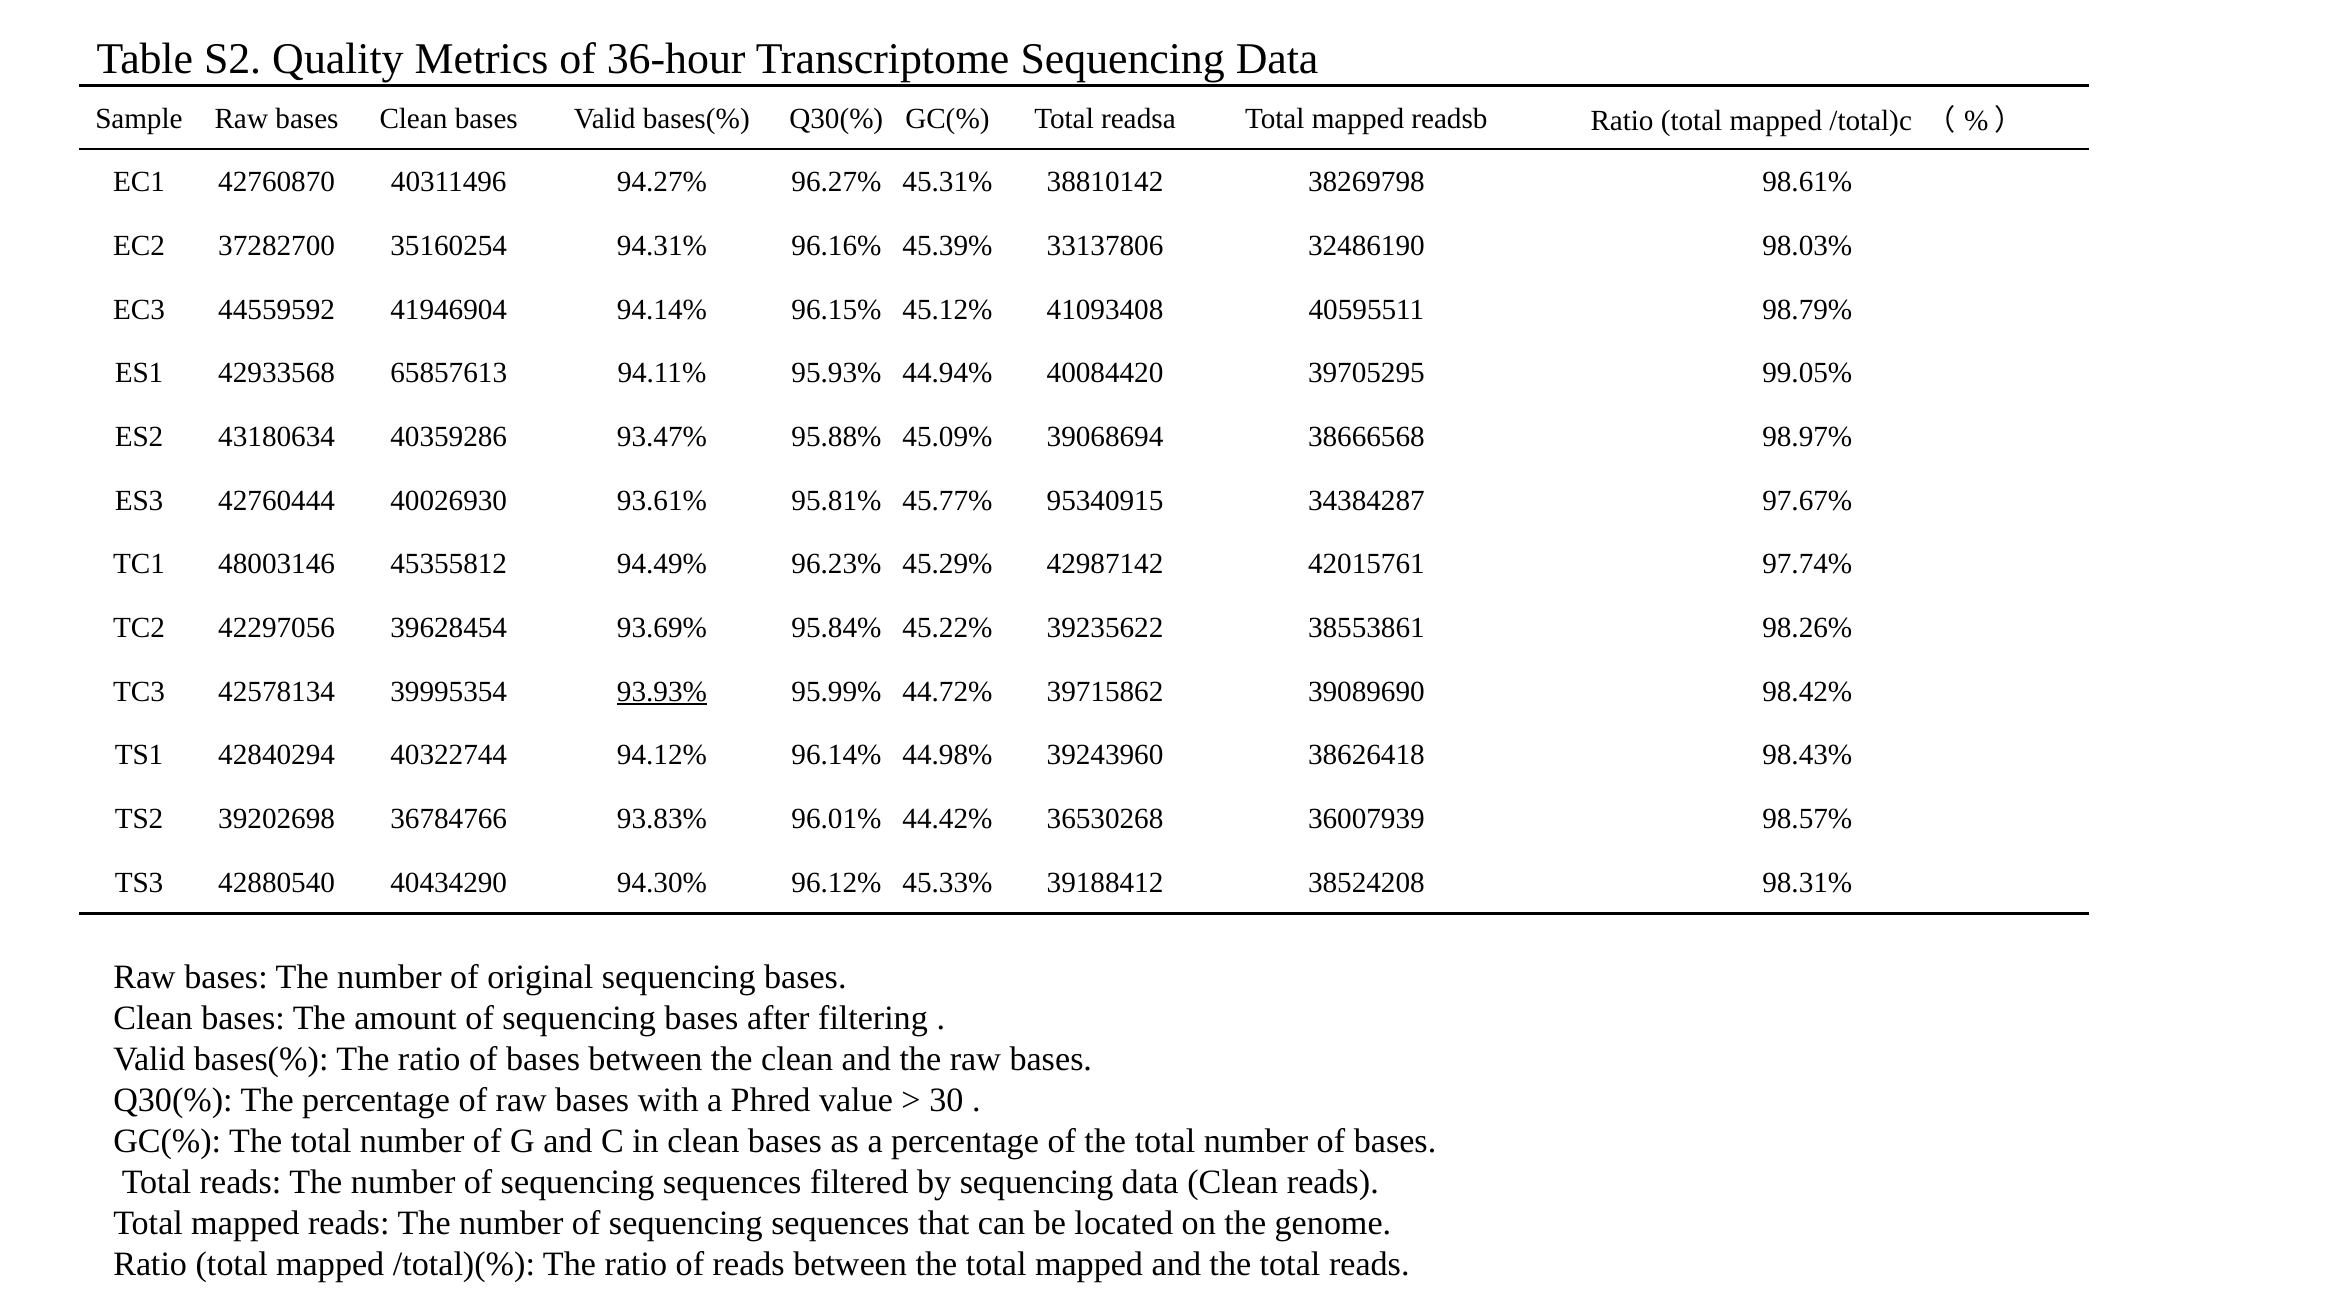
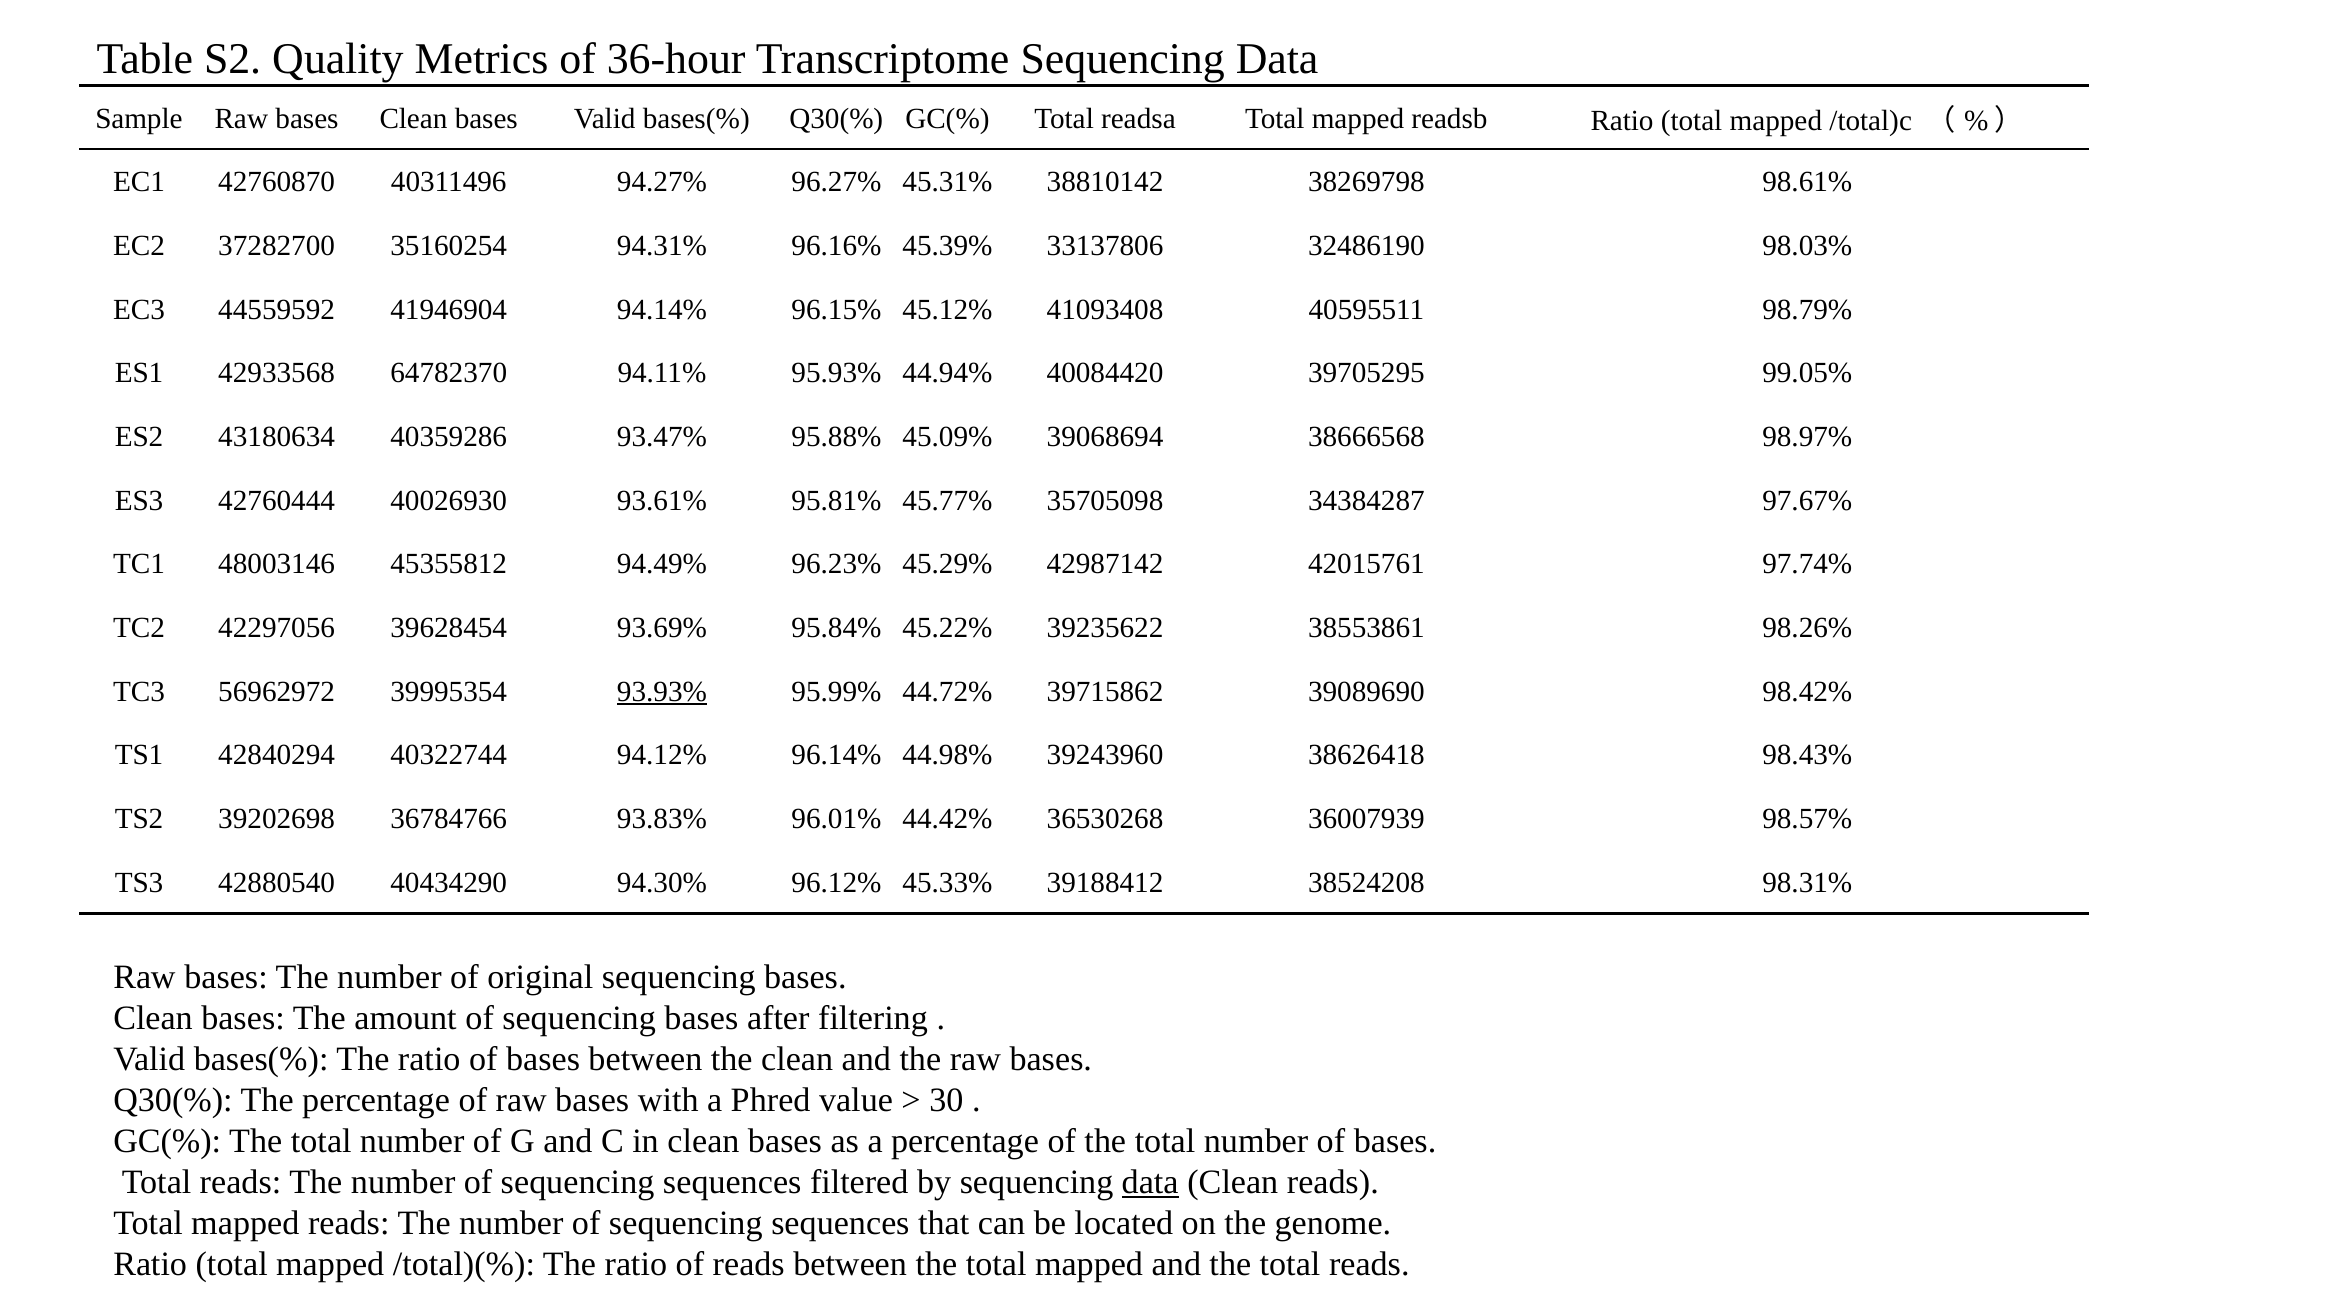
65857613: 65857613 -> 64782370 (449, 373)
95340915: 95340915 -> 35705098 (1105, 500)
42578134: 42578134 -> 56962972 (277, 691)
data underline: none -> present (1150, 1182)
